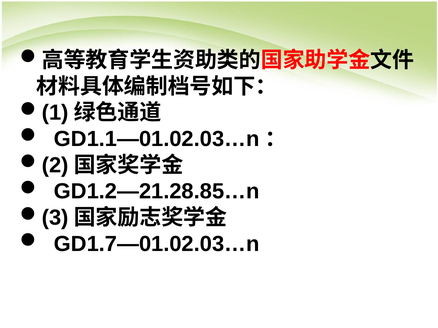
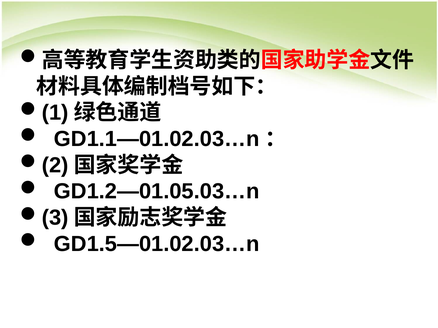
GD1.2—21.28.85…n: GD1.2—21.28.85…n -> GD1.2—01.05.03…n (157, 192)
GD1.7—01.02.03…n: GD1.7—01.02.03…n -> GD1.5—01.02.03…n (157, 244)
